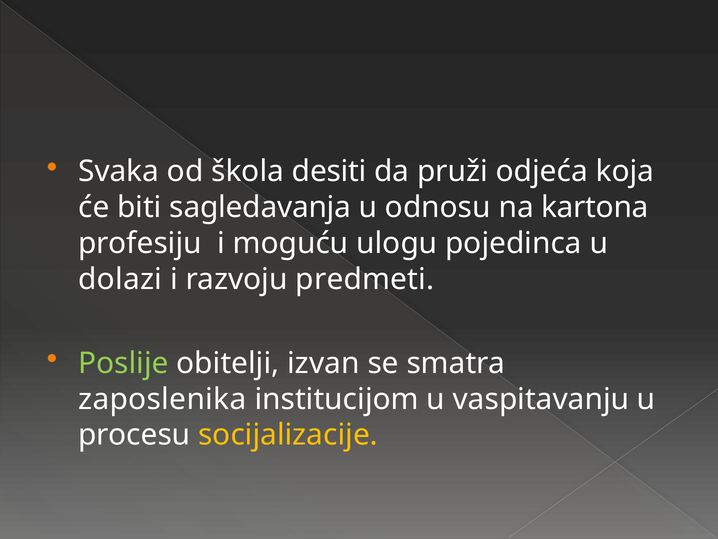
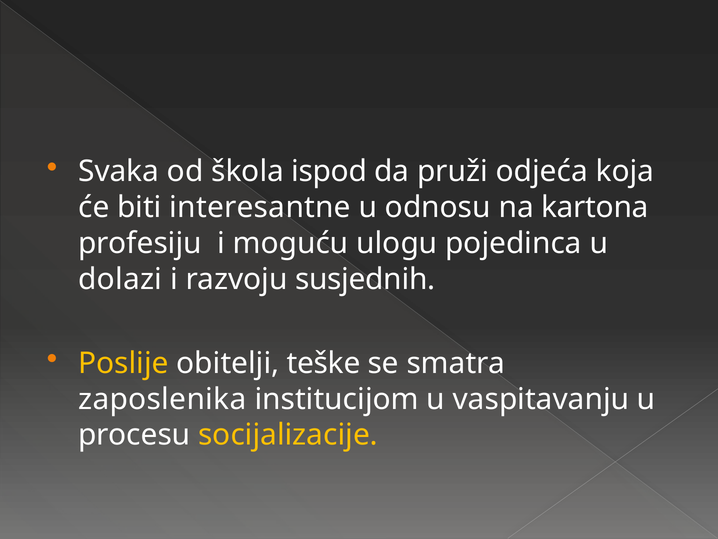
desiti: desiti -> ispod (329, 171)
sagledavanja: sagledavanja -> interesantne (260, 207)
predmeti: predmeti -> susjednih (365, 279)
Poslije colour: light green -> yellow (123, 363)
izvan: izvan -> teške (324, 363)
